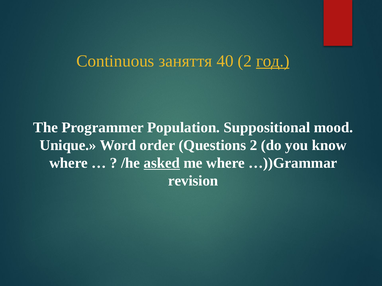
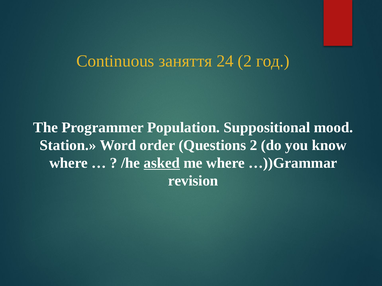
40: 40 -> 24 (225, 61)
год underline: present -> none (273, 61)
Unique: Unique -> Station (68, 145)
